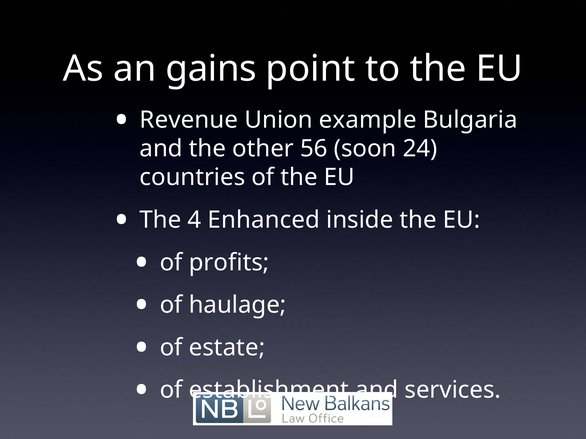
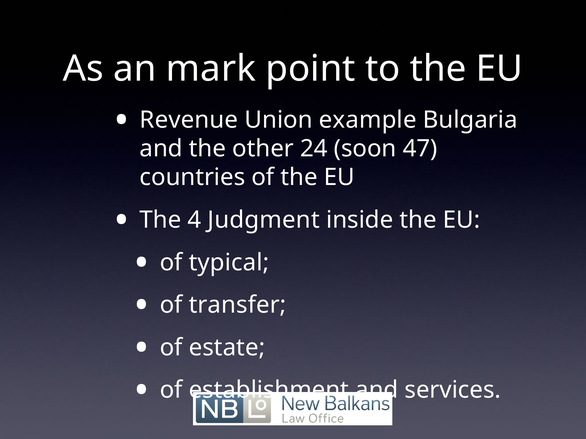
gains: gains -> mark (211, 69)
56: 56 -> 24 (314, 149)
24: 24 -> 47 (420, 149)
Enhanced: Enhanced -> Judgment (264, 220)
profits: profits -> typical (229, 263)
haulage: haulage -> transfer (237, 305)
